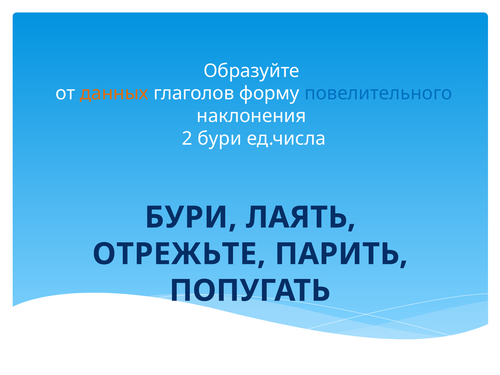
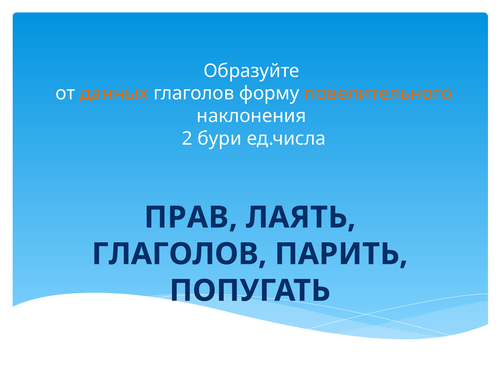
повелительного colour: blue -> orange (378, 93)
БУРИ: БУРИ -> ПРАВ (191, 217)
ОТРЕЖЬТЕ: ОТРЕЖЬТЕ -> ГЛАГОЛОВ (179, 254)
